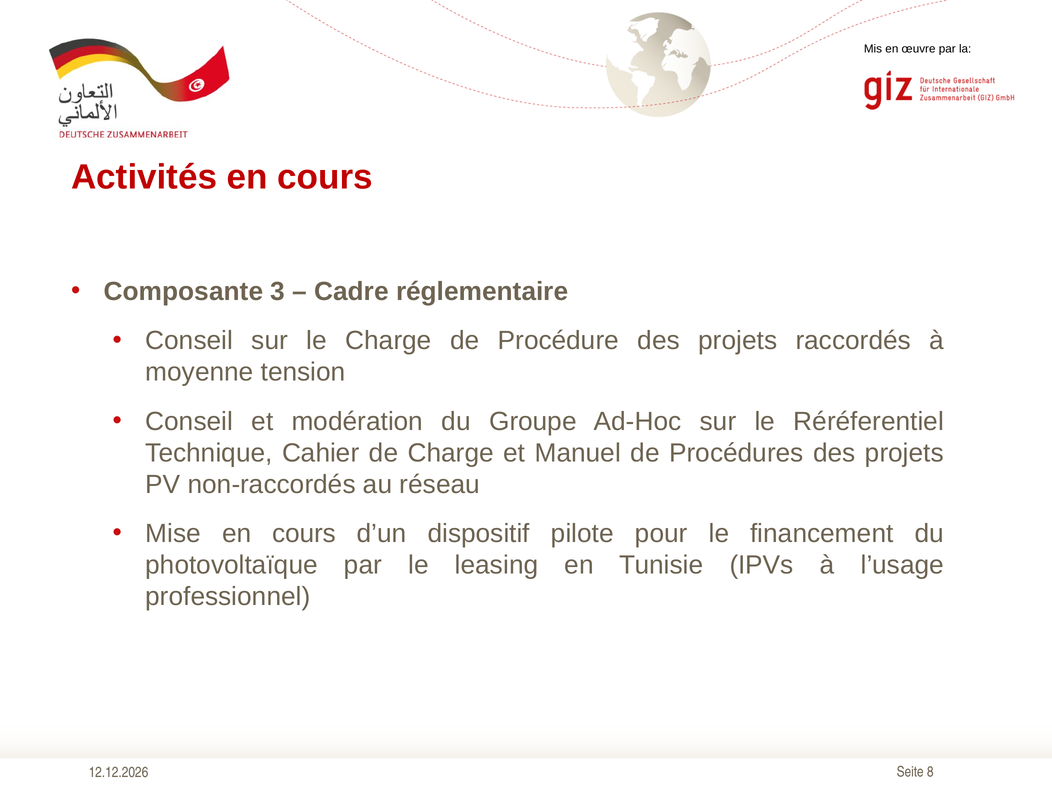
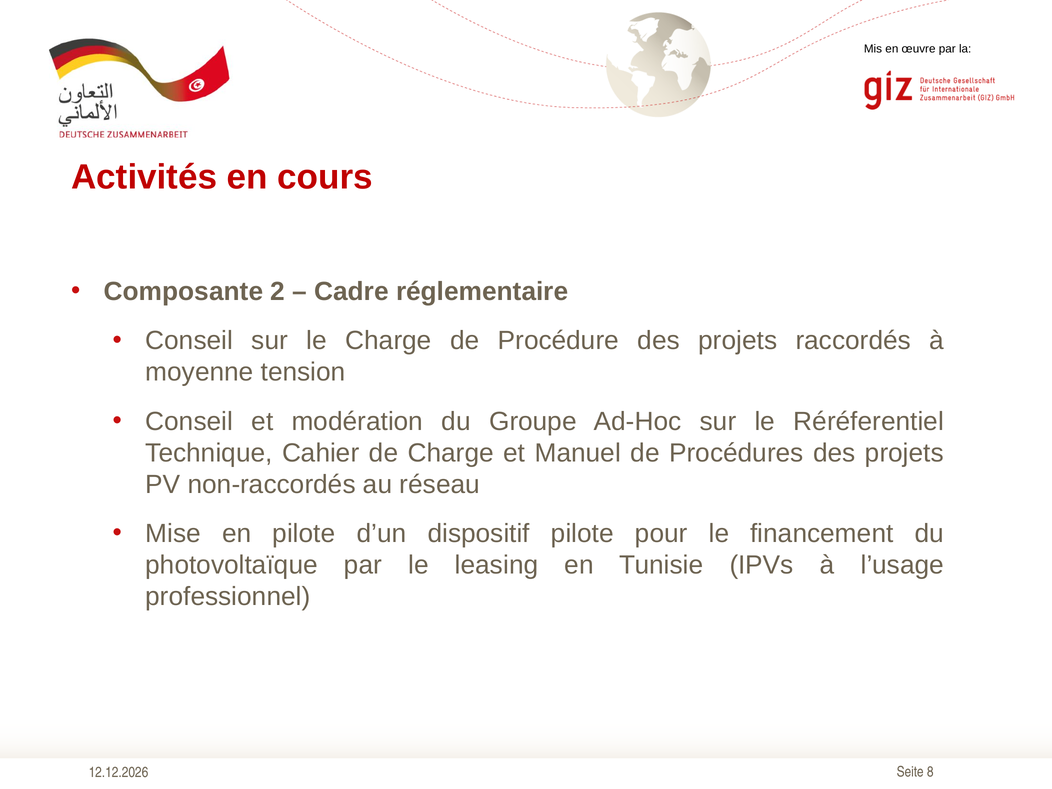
3: 3 -> 2 (278, 292)
Mise en cours: cours -> pilote (304, 534)
